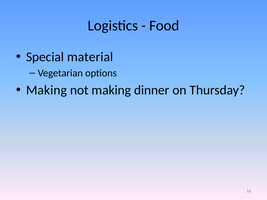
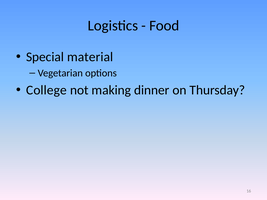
Making: Making -> College (46, 90)
